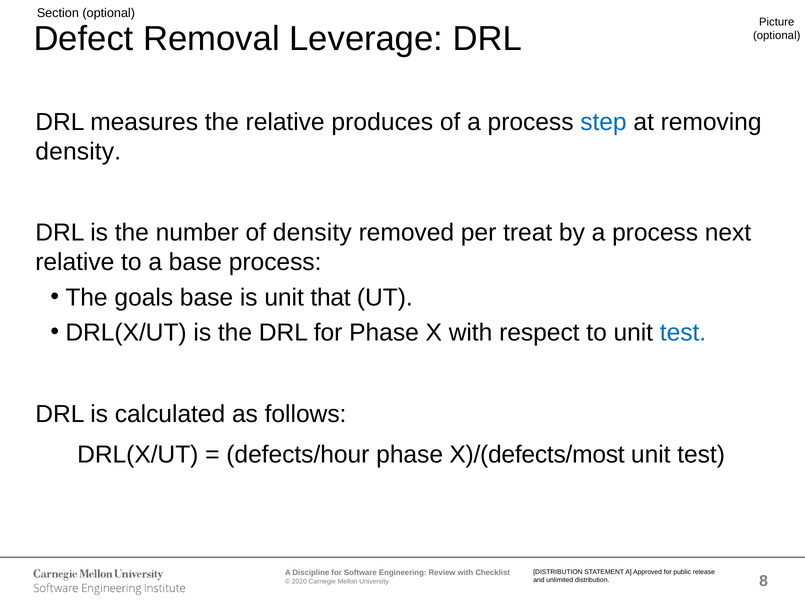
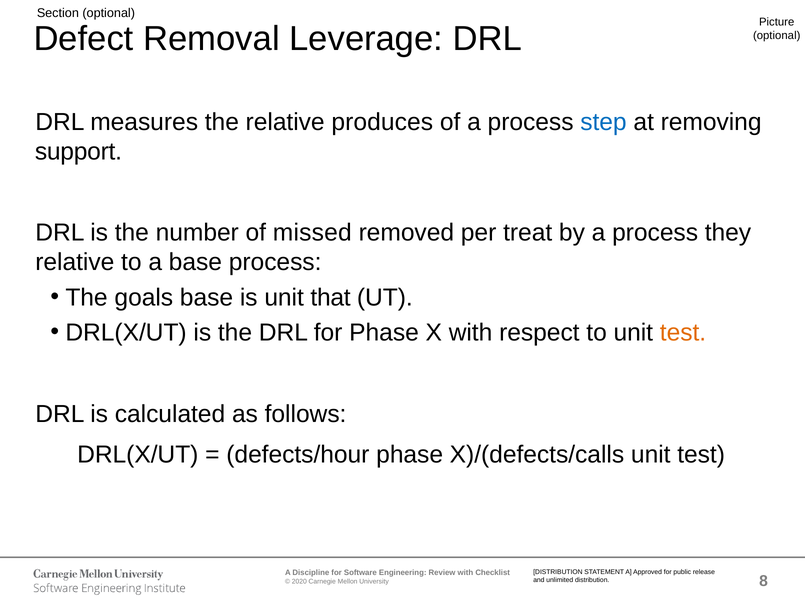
density: density -> support (78, 151)
of density: density -> missed (312, 233)
next: next -> they (728, 233)
test colour: blue -> orange (683, 332)
X)/(defects/most: X)/(defects/most -> X)/(defects/calls (537, 455)
